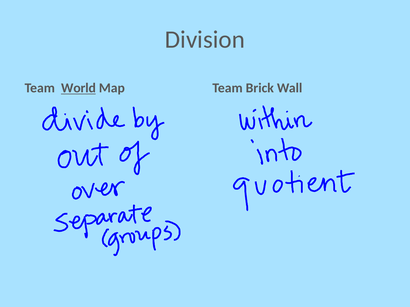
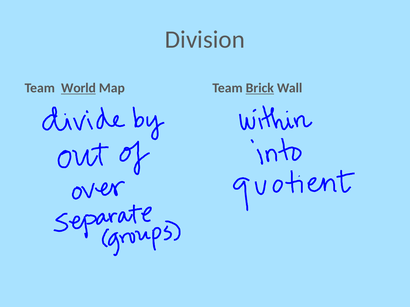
Brick underline: none -> present (260, 88)
